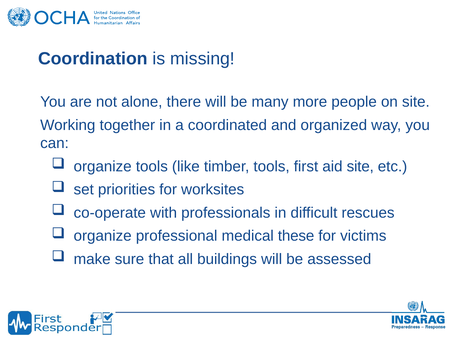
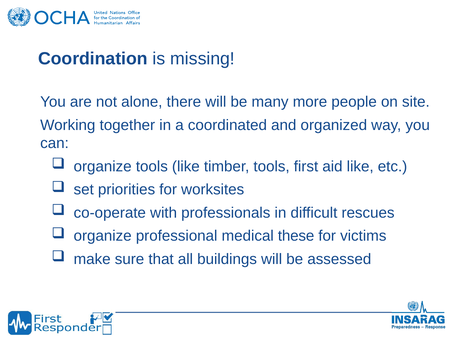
aid site: site -> like (360, 167)
